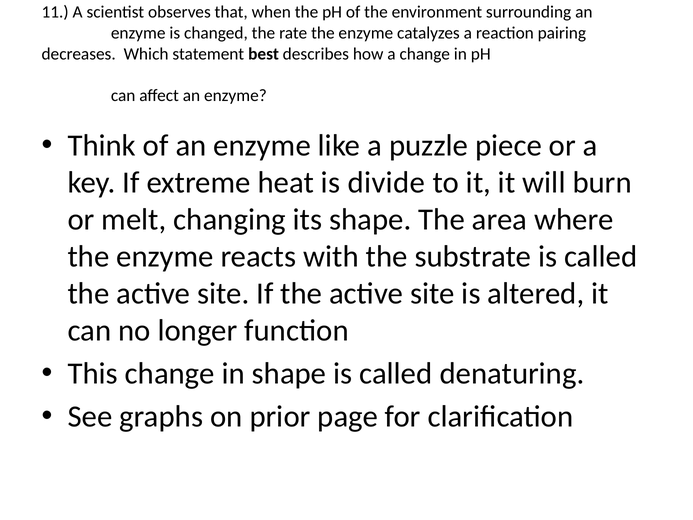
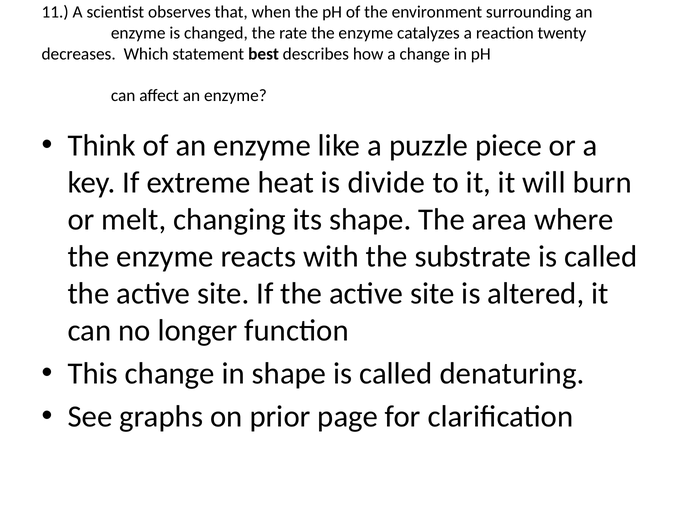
pairing: pairing -> twenty (562, 33)
